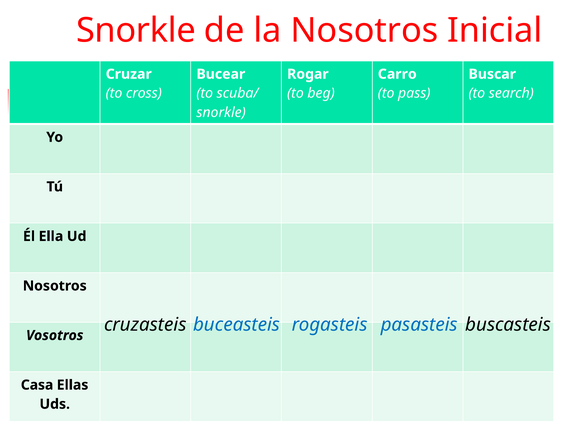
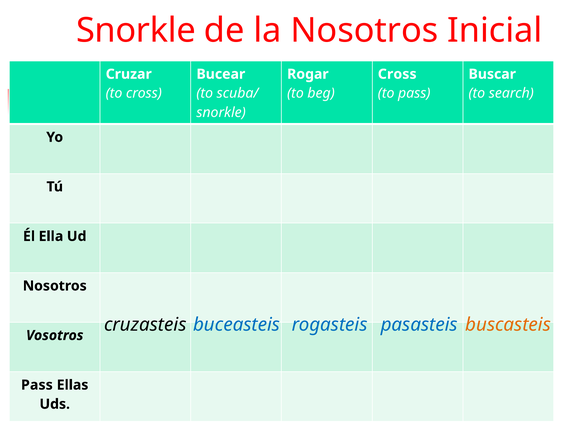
Carro: Carro -> Cross (397, 74)
buscasteis colour: black -> orange (508, 325)
Casa: Casa -> Pass (37, 385)
